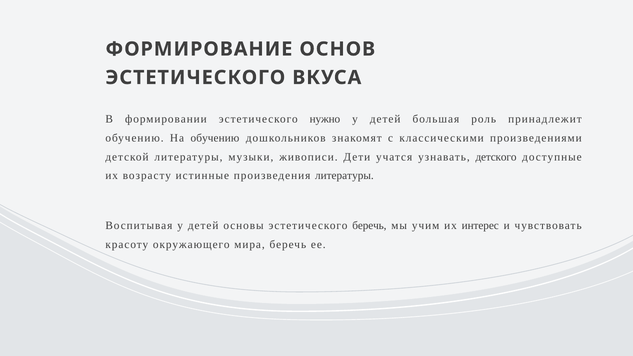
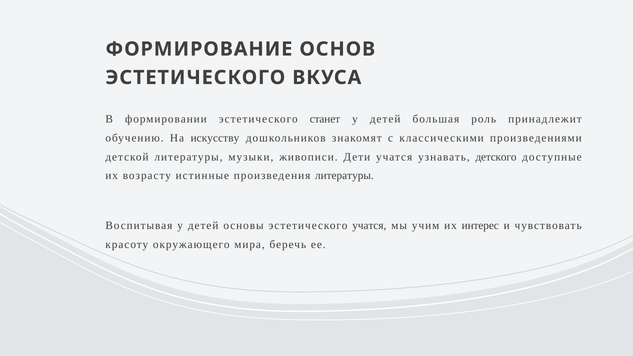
нужно: нужно -> станет (325, 119)
На обучению: обучению -> искусству (215, 138)
эстетического беречь: беречь -> учатся (369, 226)
